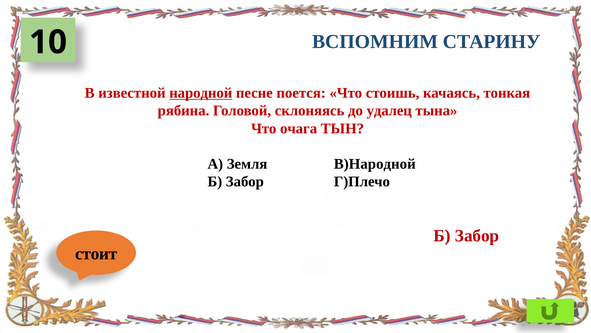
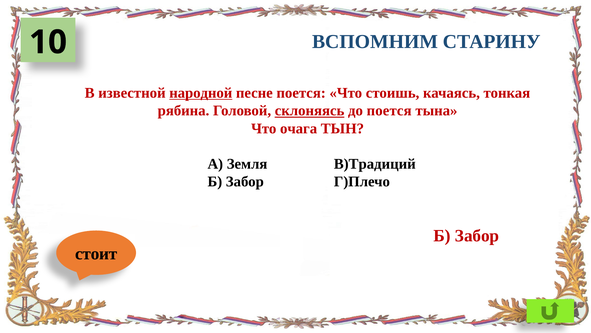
склоняясь underline: none -> present (310, 111)
до удалец: удалец -> поется (389, 111)
В)Народной: В)Народной -> В)Традиций (375, 164)
